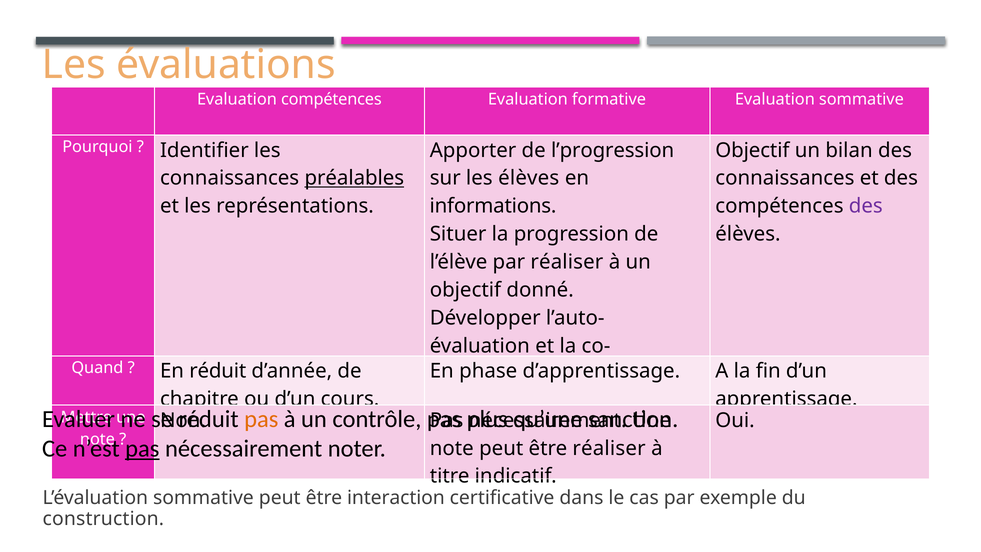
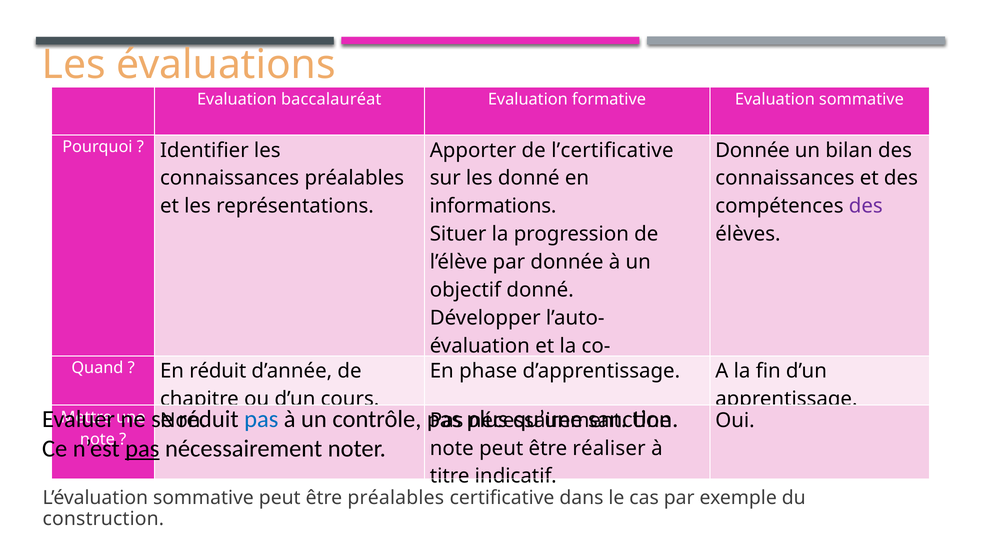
Evaluation compétences: compétences -> baccalauréat (331, 99)
l’progression: l’progression -> l’certificative (612, 150)
Objectif: Objectif -> Donnée (752, 150)
préalables underline: present -> none (354, 178)
les élèves: élèves -> donné (529, 178)
par réaliser: réaliser -> donnée (567, 262)
pas colour: orange -> blue (261, 419)
être interaction: interaction -> préalables (396, 498)
